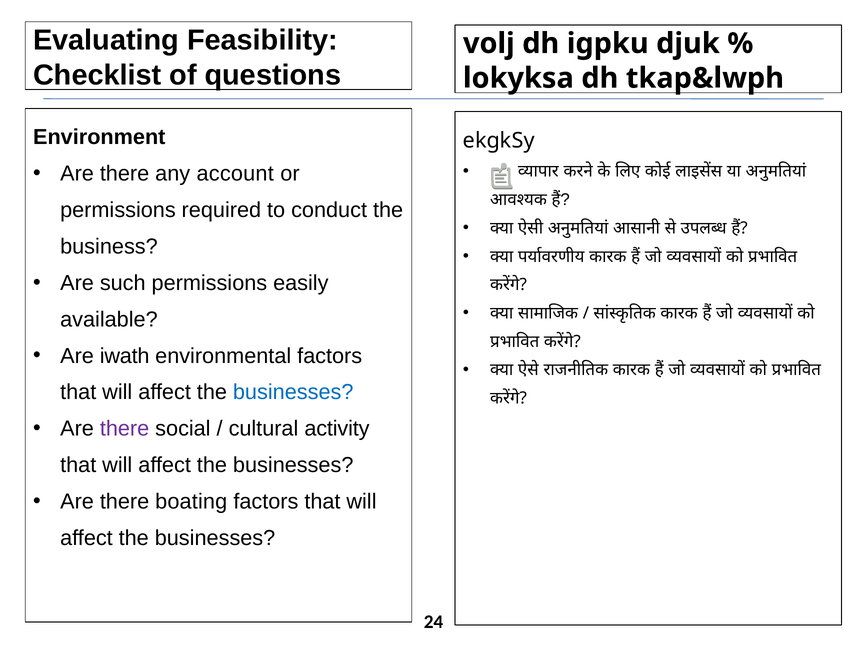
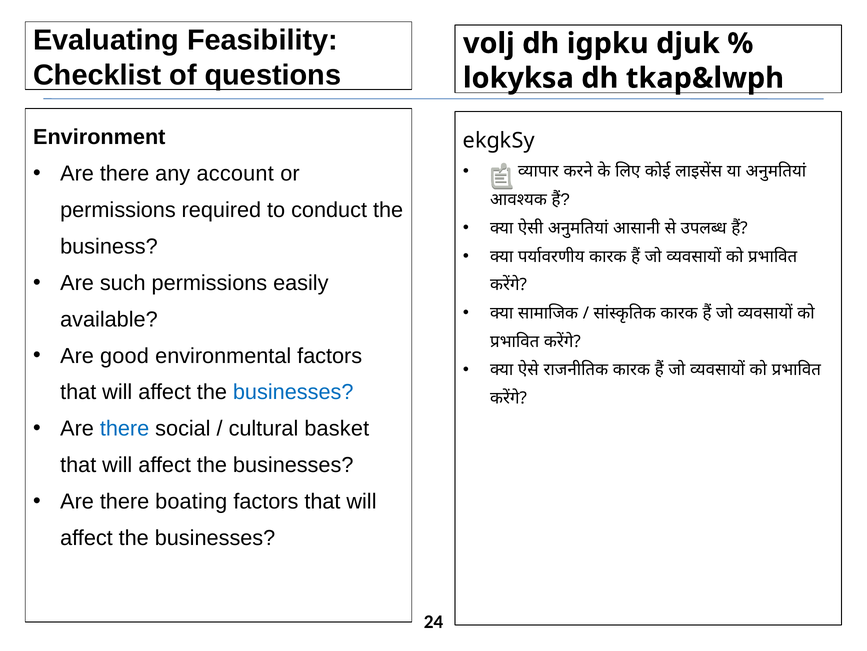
iwath: iwath -> good (124, 355)
there colour: purple -> blue (125, 428)
activity: activity -> basket (337, 428)
